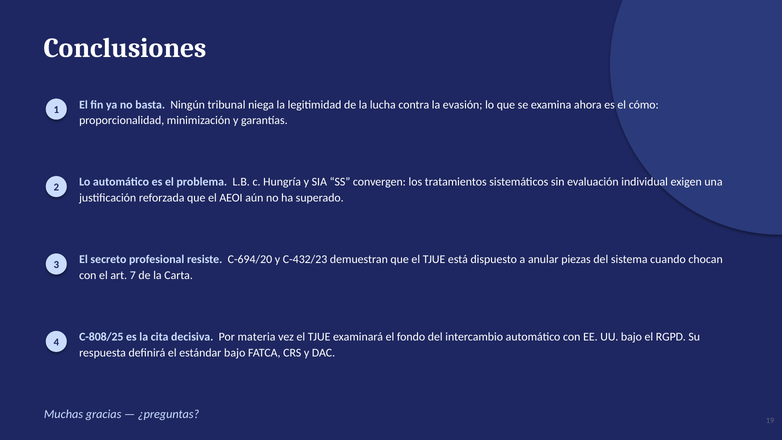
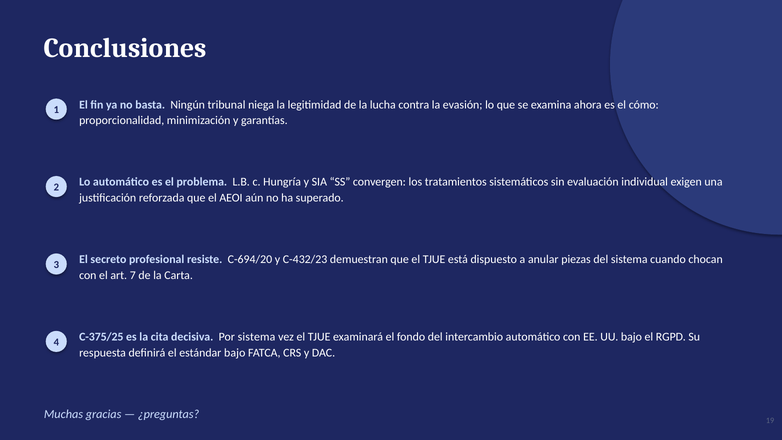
C-808/25: C-808/25 -> C-375/25 (101, 337)
Por materia: materia -> sistema (257, 337)
